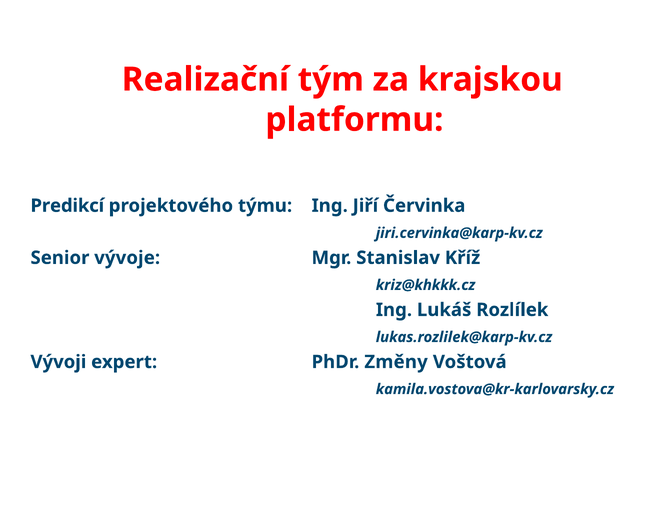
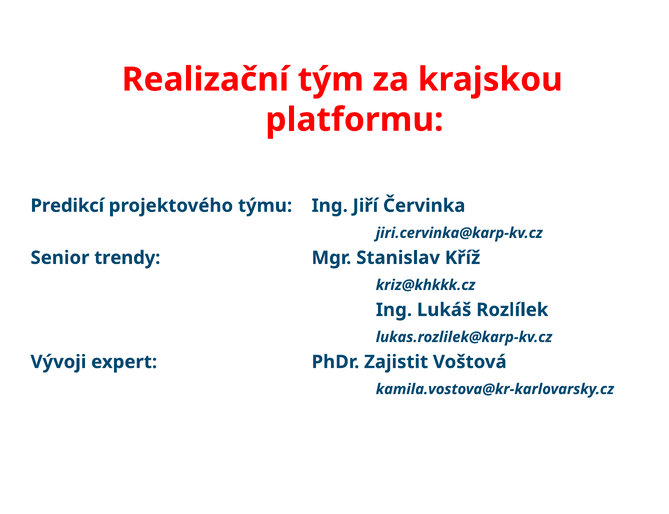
vývoje: vývoje -> trendy (127, 258)
Změny: Změny -> Zajistit (396, 362)
